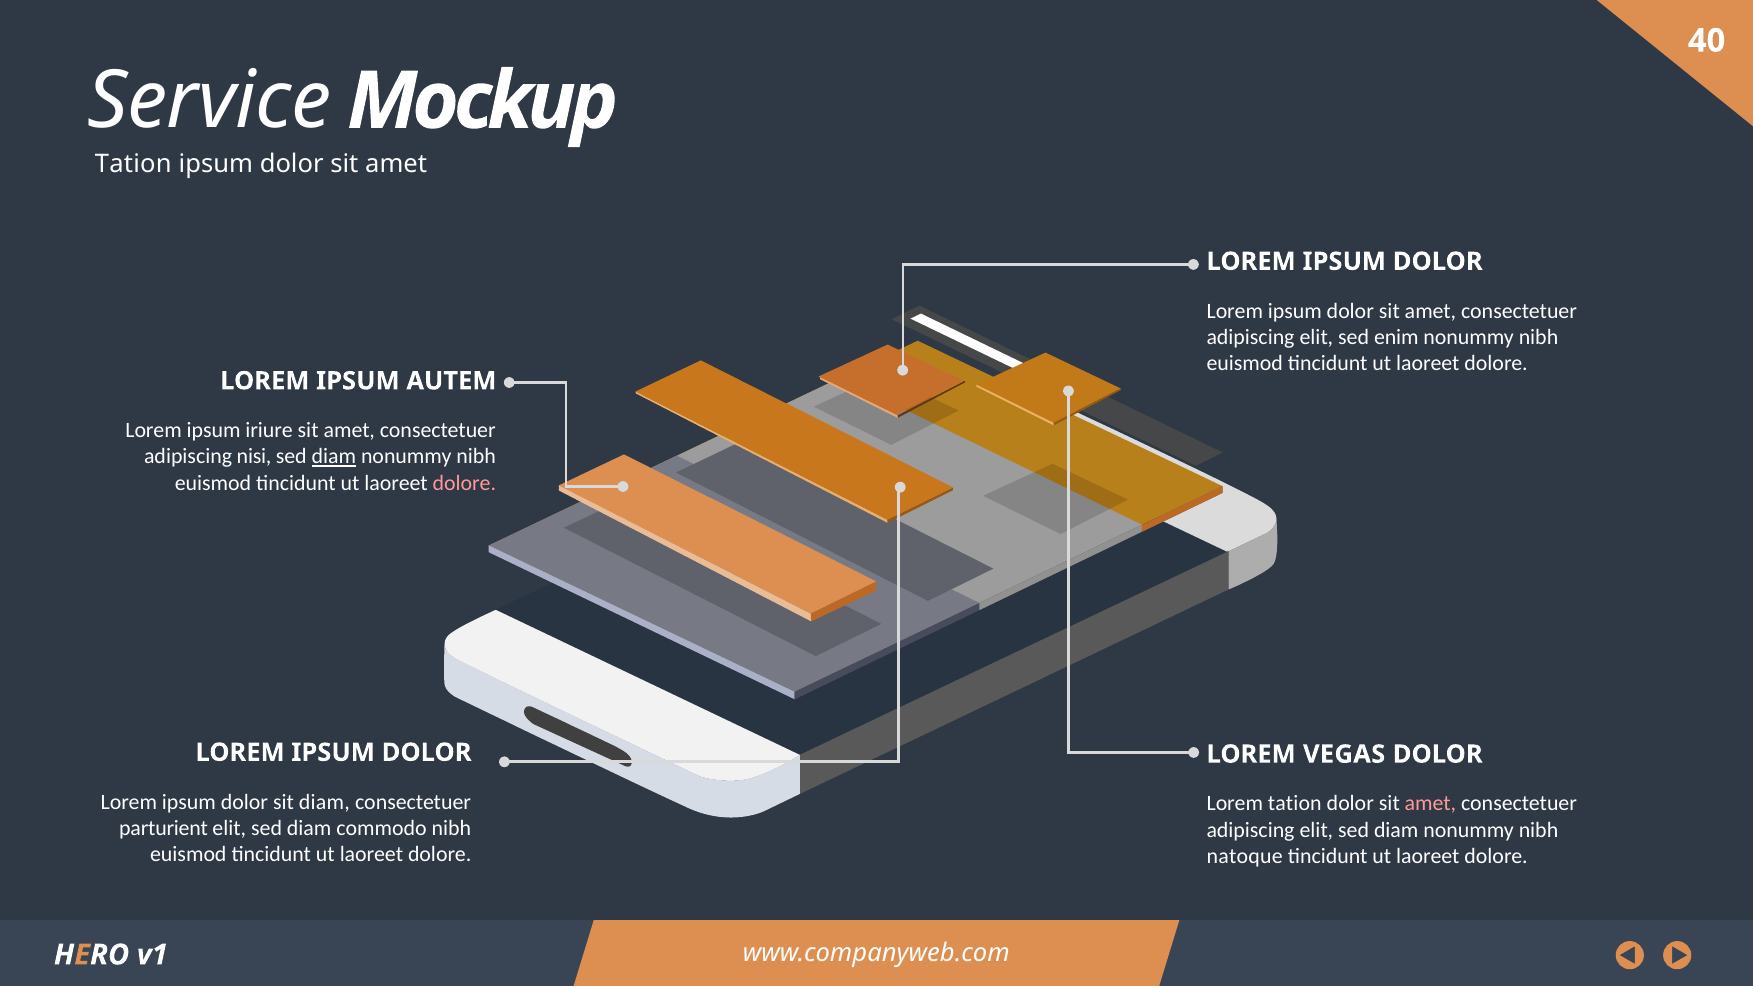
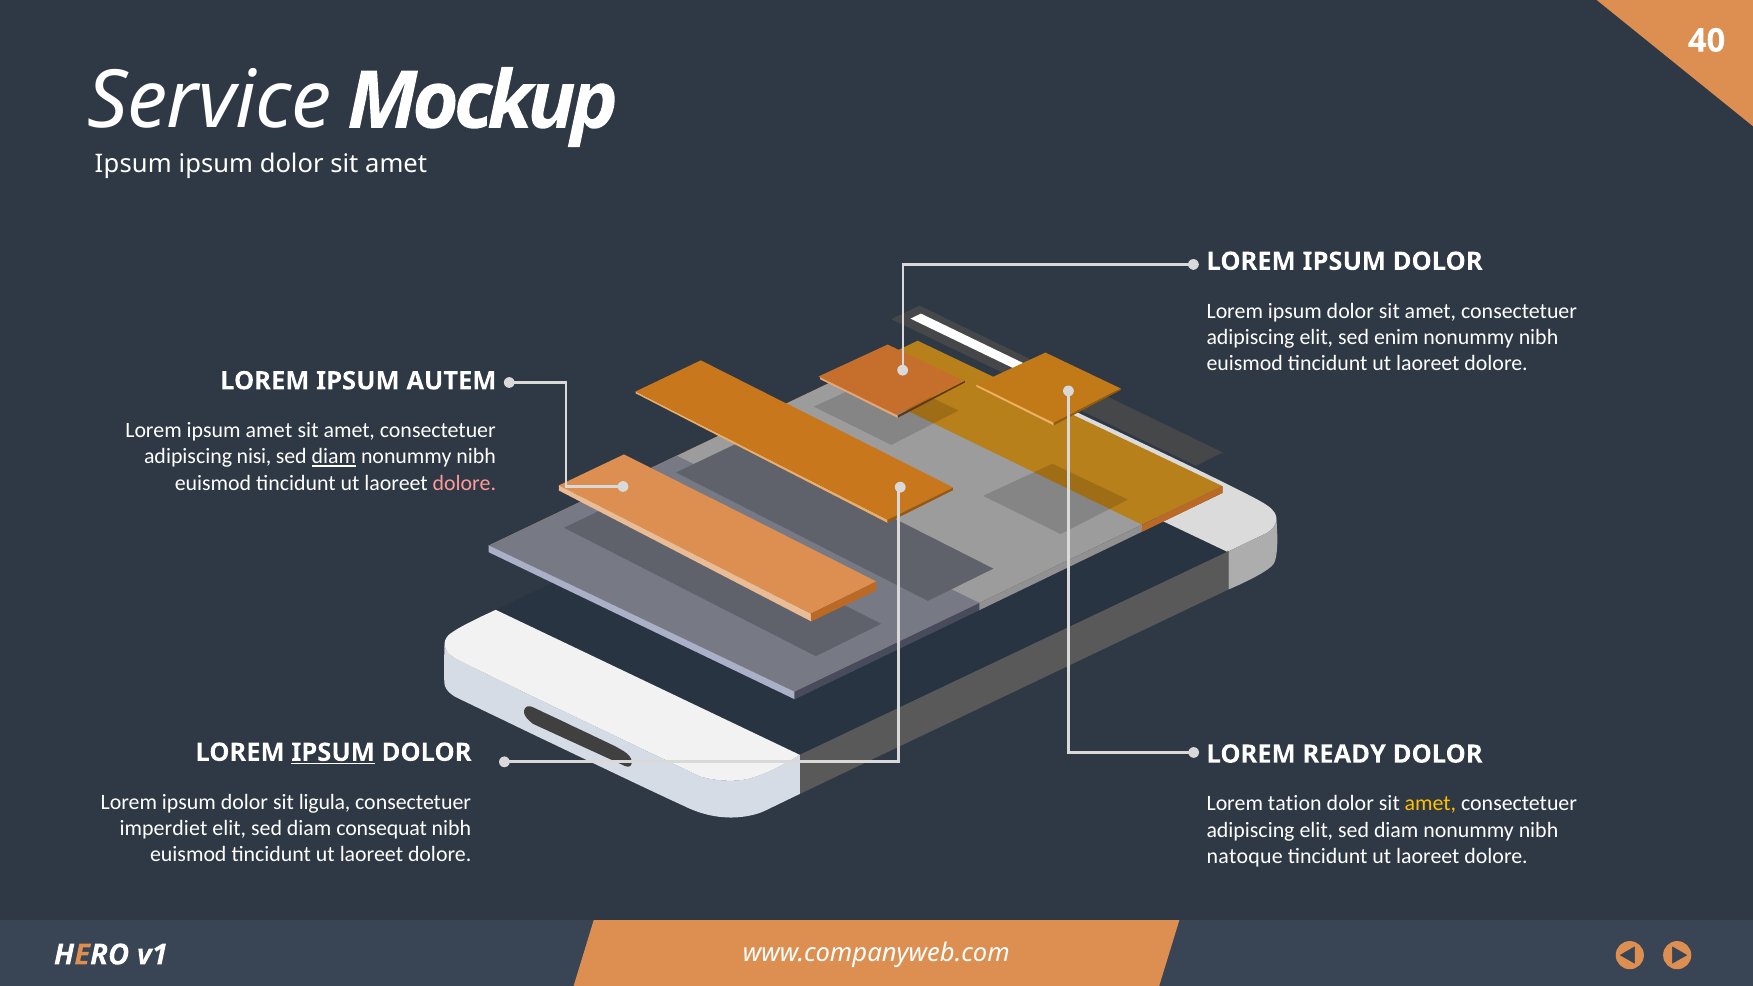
Tation: Tation -> Ipsum (133, 164)
ipsum iriure: iriure -> amet (269, 430)
IPSUM underline: none -> present (333, 753)
VEGAS: VEGAS -> READY (1344, 754)
sit diam: diam -> ligula (325, 802)
amet colour: pink -> yellow (1430, 804)
parturient: parturient -> imperdiet (163, 828)
commodo: commodo -> consequat (382, 828)
